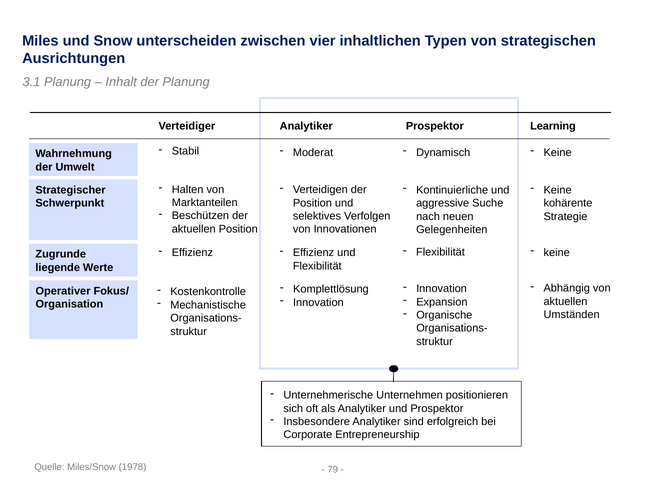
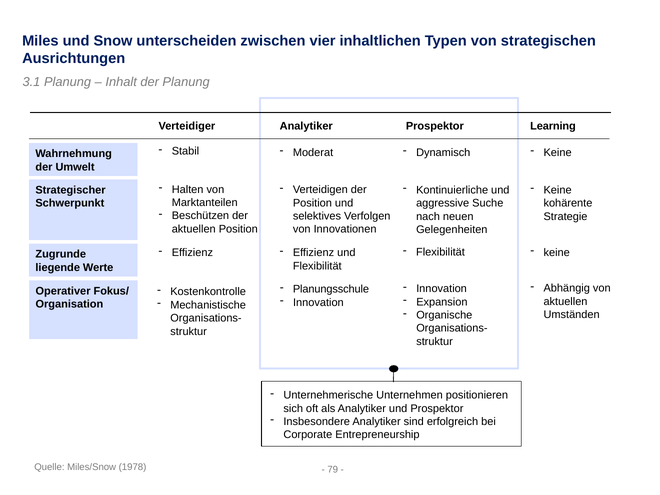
Komplettlösung: Komplettlösung -> Planungsschule (331, 289)
